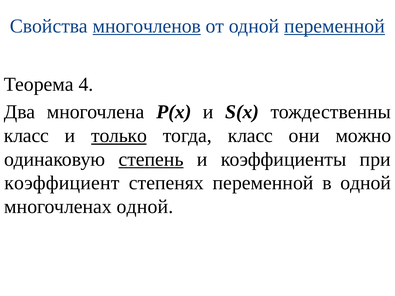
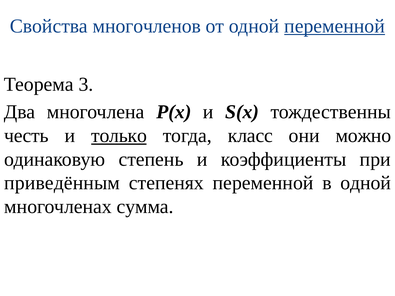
многочленов underline: present -> none (147, 26)
4: 4 -> 3 (86, 84)
класс: класс -> честь (26, 136)
степень underline: present -> none (151, 159)
коэффициент: коэффициент -> приведённым (62, 183)
многочленах одной: одной -> сумма (145, 207)
